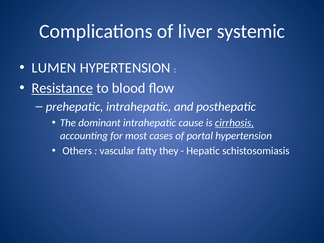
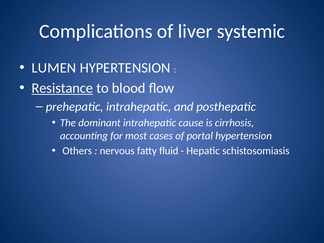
cirrhosis underline: present -> none (234, 123)
vascular: vascular -> nervous (117, 151)
they: they -> fluid (169, 151)
